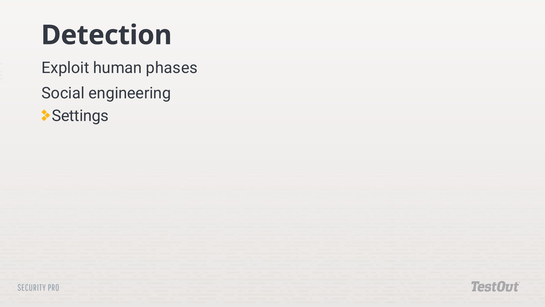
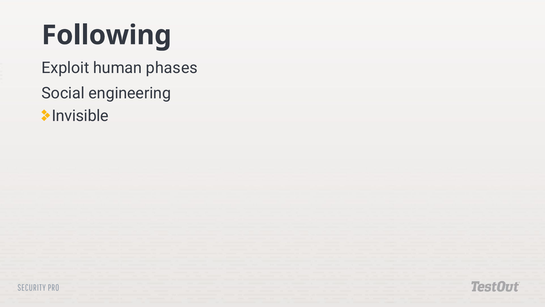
Detection: Detection -> Following (106, 35)
Settings: Settings -> Invisible (80, 116)
